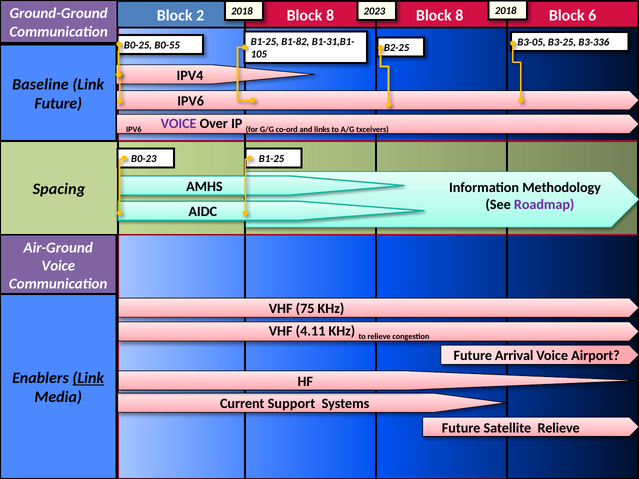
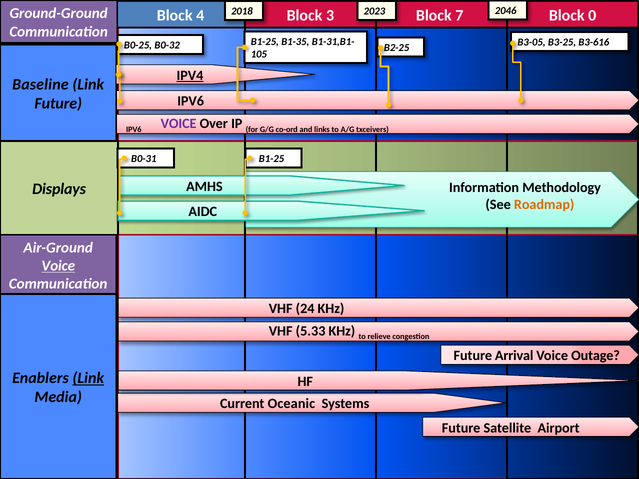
2: 2 -> 4 (200, 15)
8: 8 -> 3 (330, 15)
8: 8 -> 7 (459, 15)
2023 2018: 2018 -> 2046 (506, 11)
6: 6 -> 0 (592, 15)
B0-55: B0-55 -> B0-32 (167, 45)
B1-82: B1-82 -> B1-35 (295, 42)
B3-336: B3-336 -> B3-616 (594, 42)
IPV4 underline: none -> present (190, 75)
B0-23: B0-23 -> B0-31 (144, 159)
Spacing: Spacing -> Displays (59, 189)
Roadmap colour: purple -> orange (544, 205)
Voice underline: none -> present (58, 266)
75: 75 -> 24 (305, 309)
4.11: 4.11 -> 5.33 (311, 331)
Airport: Airport -> Outage (596, 356)
Support: Support -> Oceanic (291, 404)
Satellite Relieve: Relieve -> Airport (559, 428)
